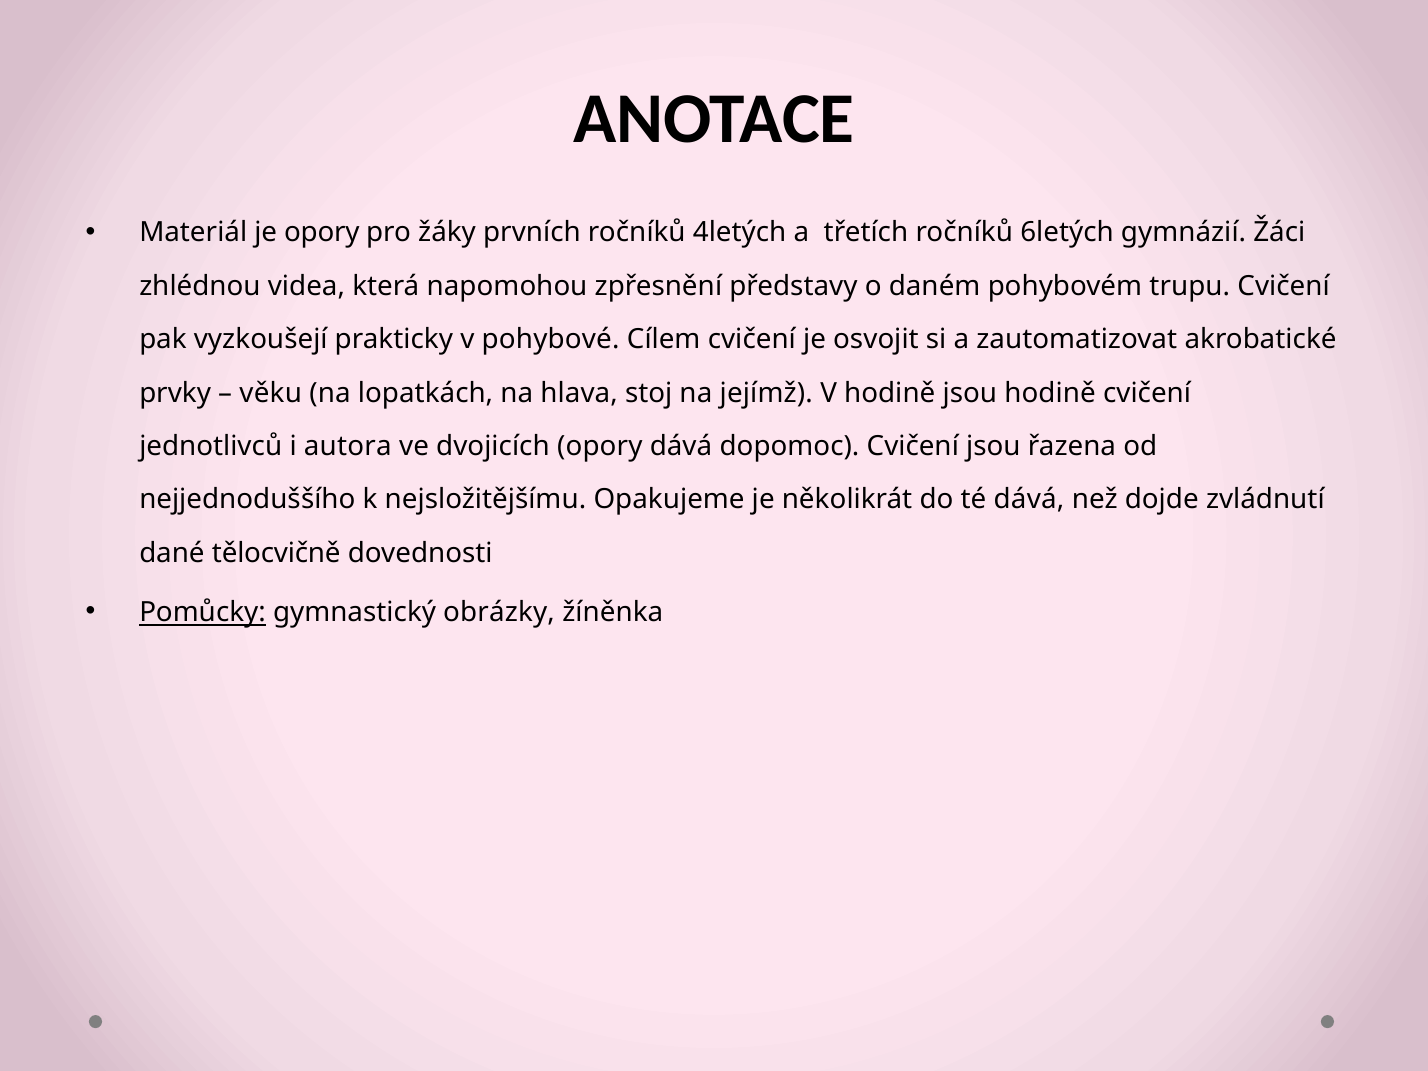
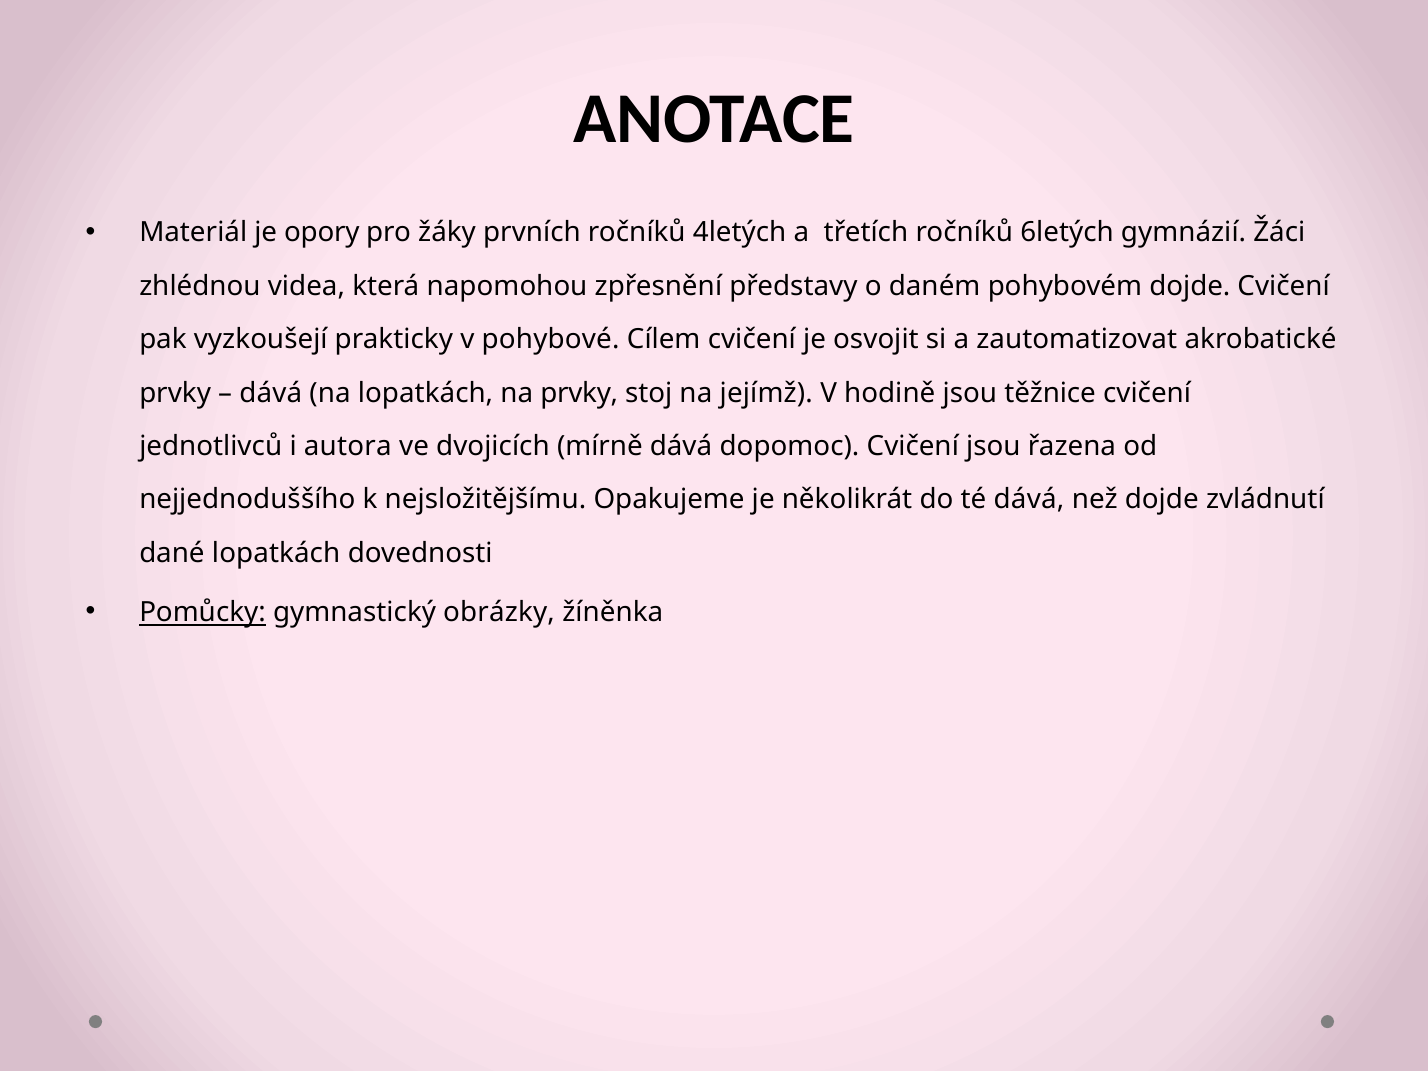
pohybovém trupu: trupu -> dojde (1190, 286)
věku: věku -> dává (271, 393)
na hlava: hlava -> prvky (579, 393)
jsou hodině: hodině -> těžnice (1050, 393)
dvojicích opory: opory -> mírně (600, 446)
dané tělocvičně: tělocvičně -> lopatkách (276, 553)
